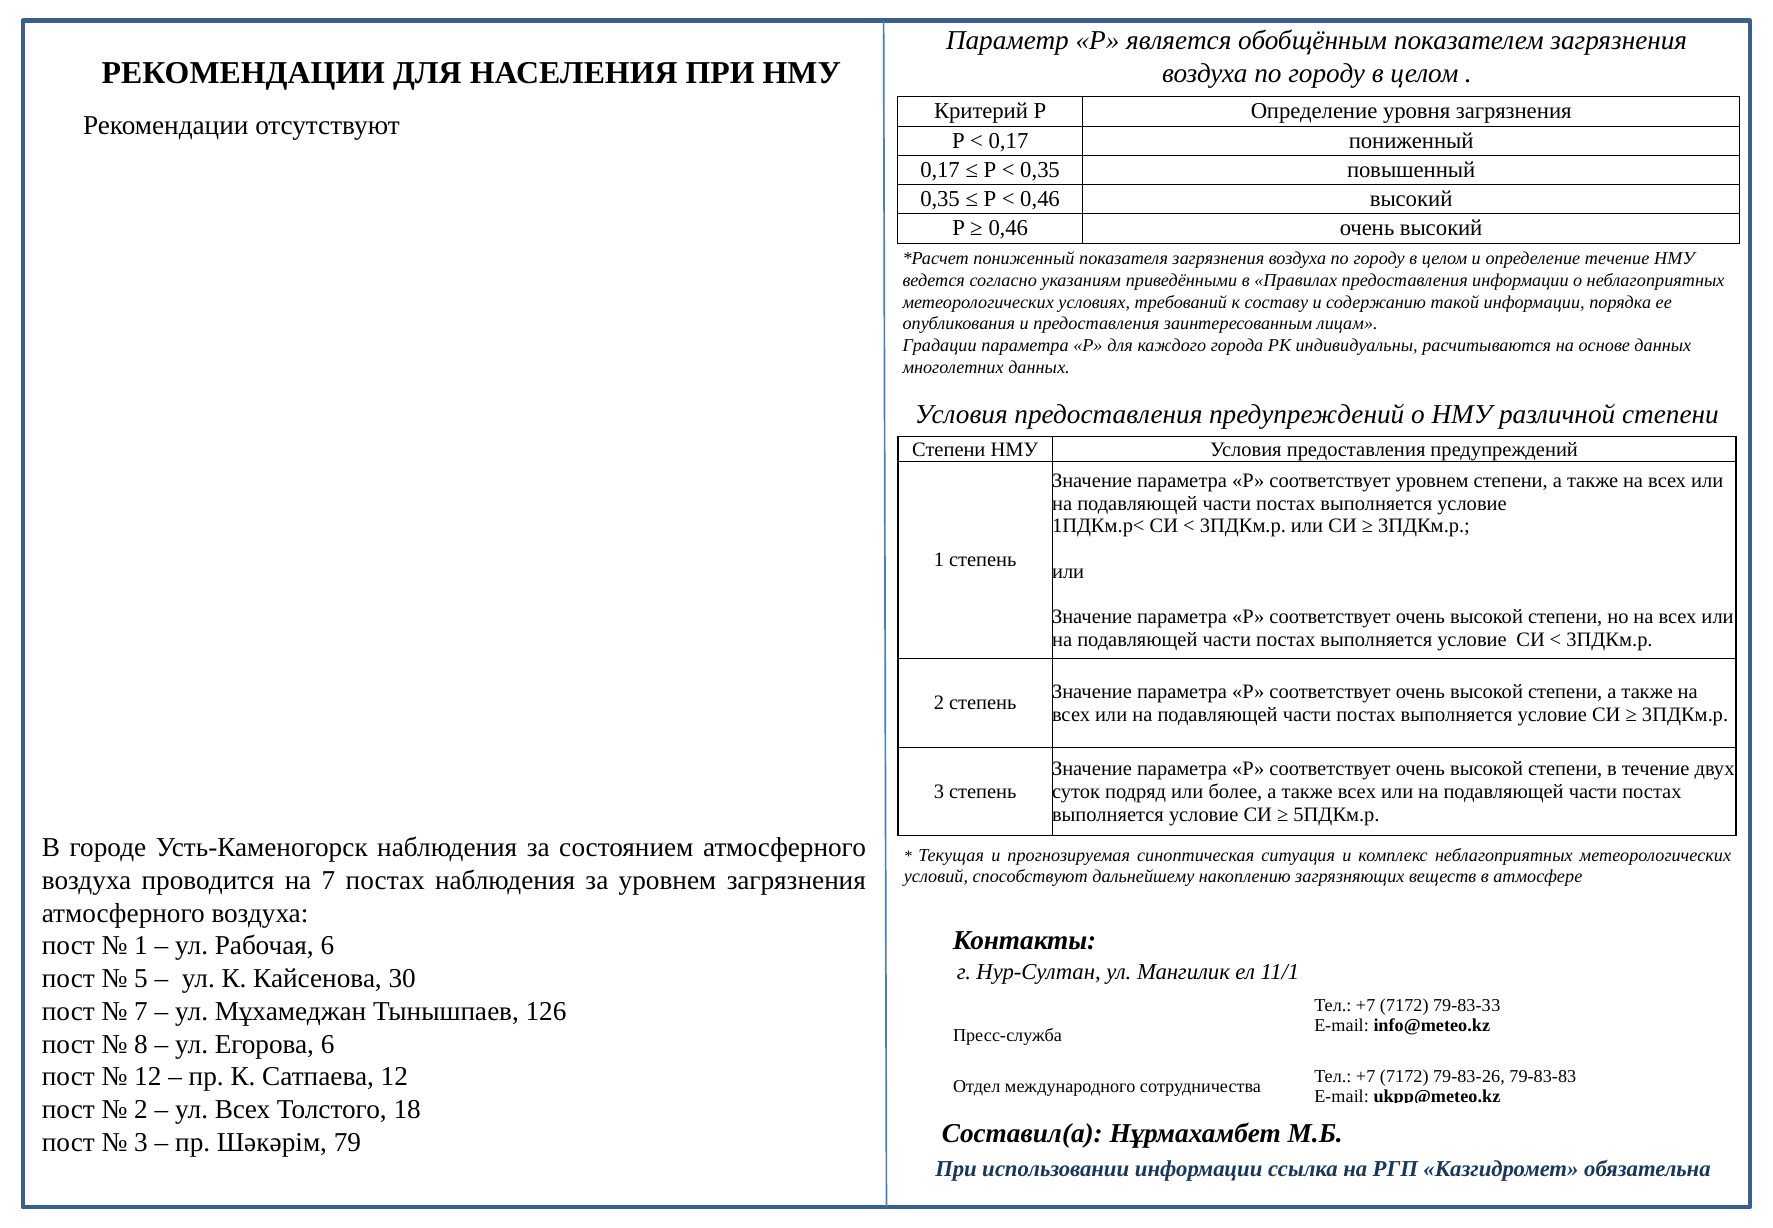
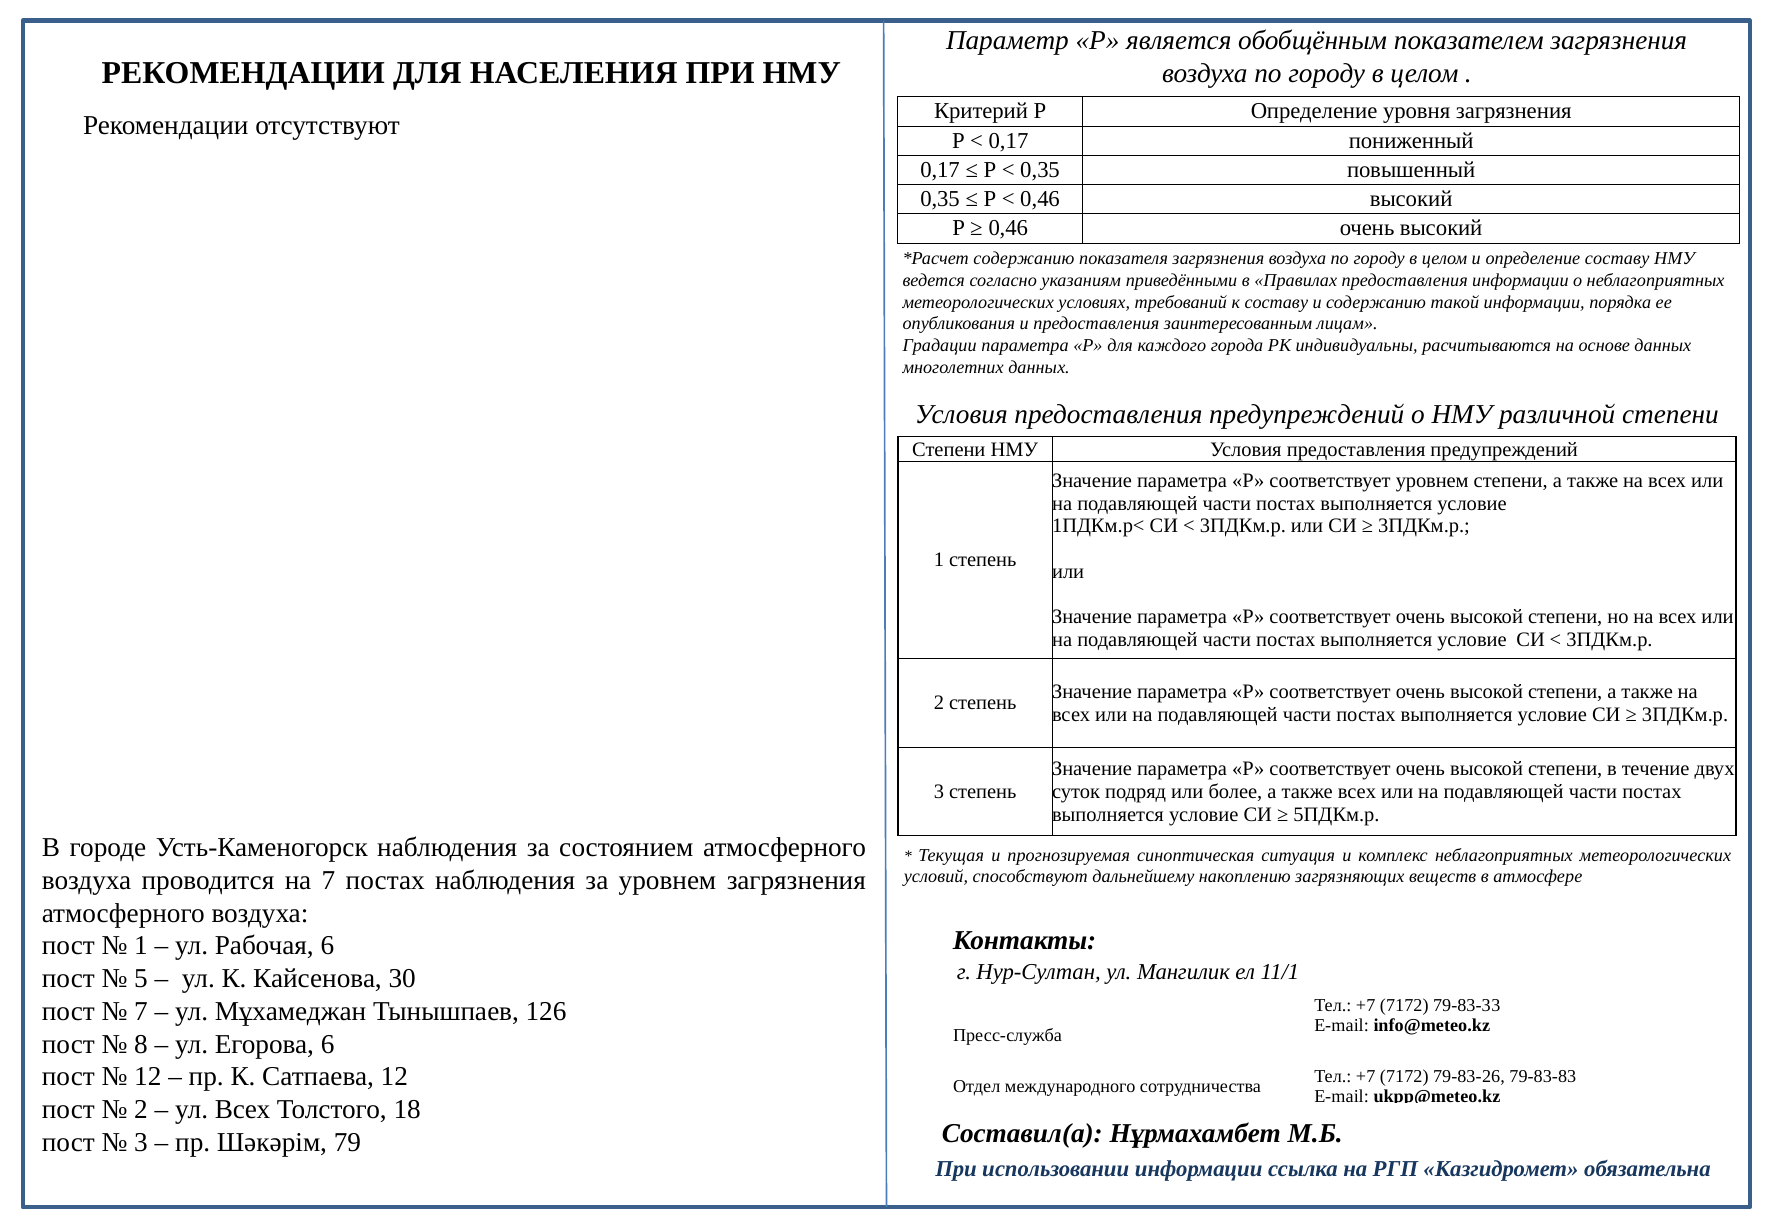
пониженный: пониженный -> содержанию (1024, 258)
определение течение: течение -> составу (1617, 258)
